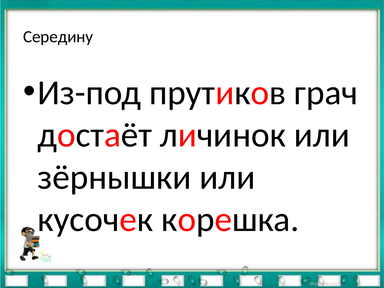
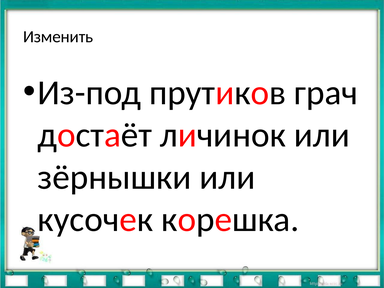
Середину: Середину -> Изменить (58, 37)
